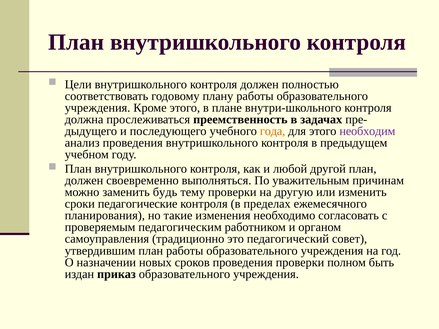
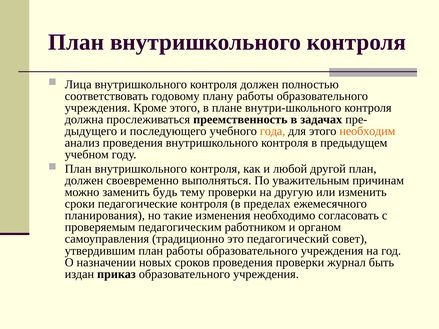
Цели: Цели -> Лица (78, 84)
необходим colour: purple -> orange (367, 131)
полном: полном -> журнал (347, 263)
